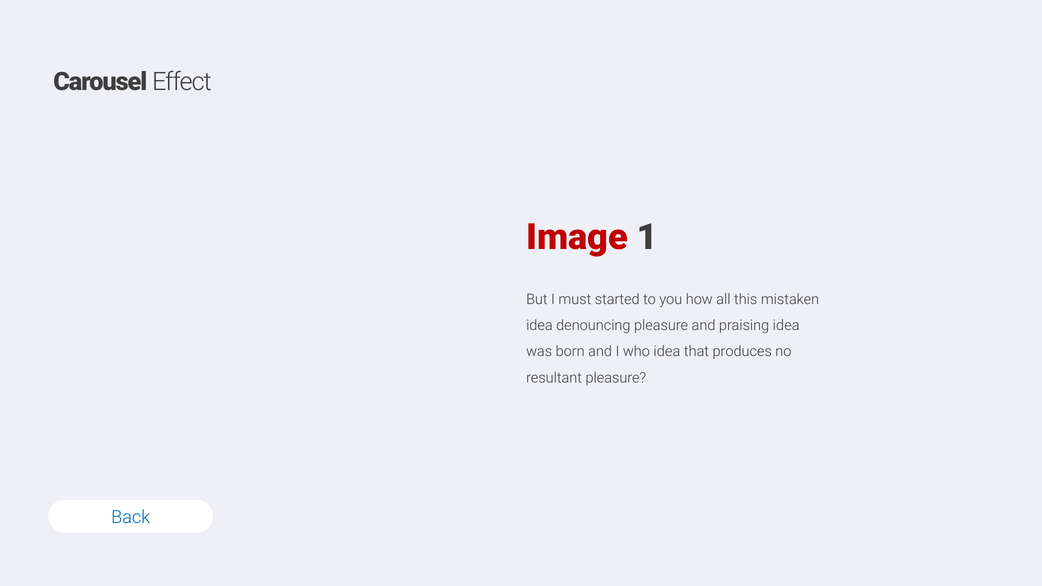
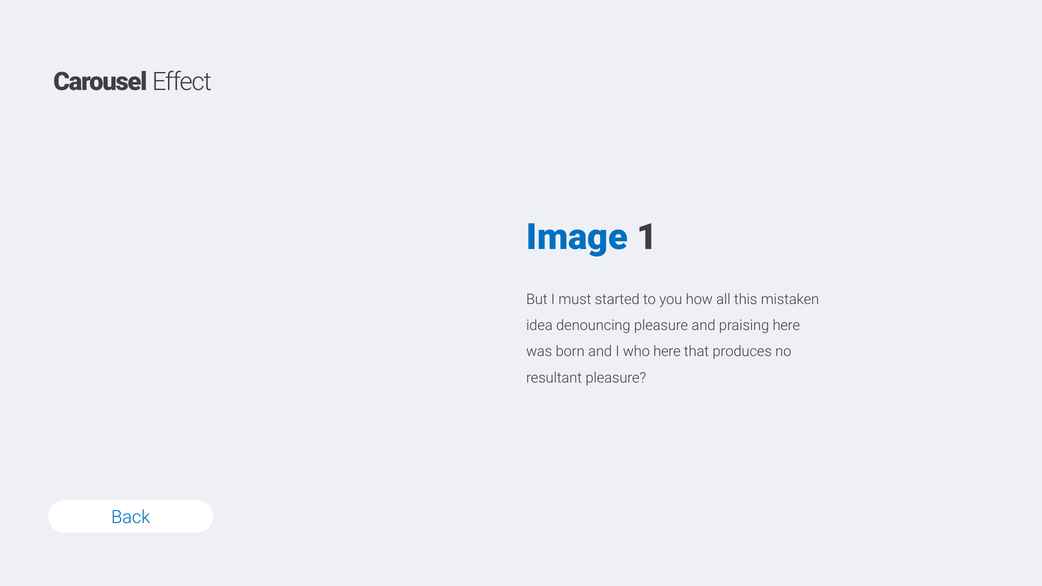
Image colour: red -> blue (577, 237)
praising idea: idea -> here (786, 326)
who idea: idea -> here (667, 352)
